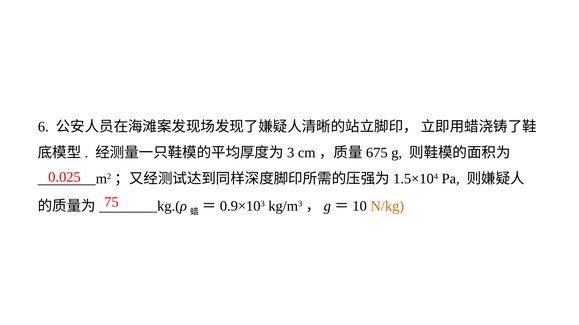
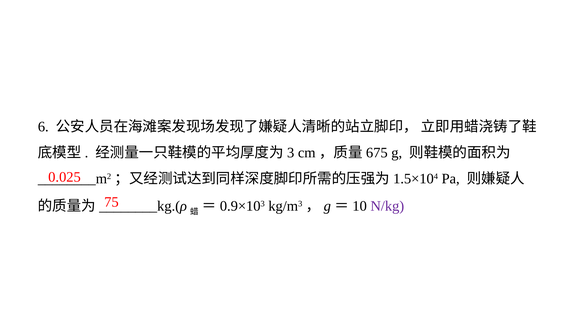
N/kg colour: orange -> purple (387, 206)
